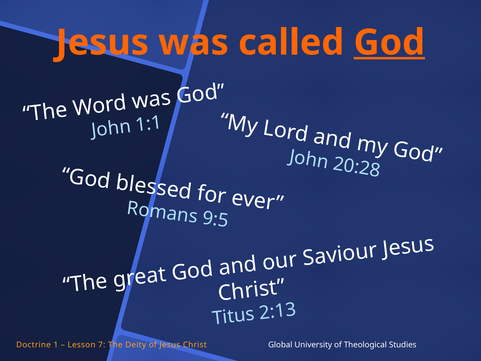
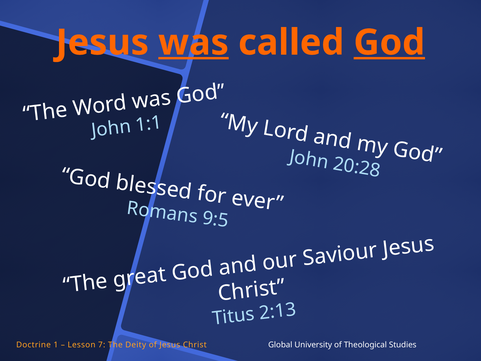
was underline: none -> present (193, 43)
